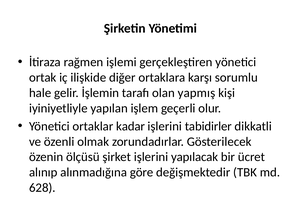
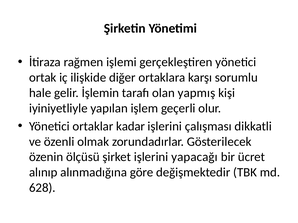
tabidirler: tabidirler -> çalışması (208, 127)
yapılacak: yapılacak -> yapacağı (195, 157)
